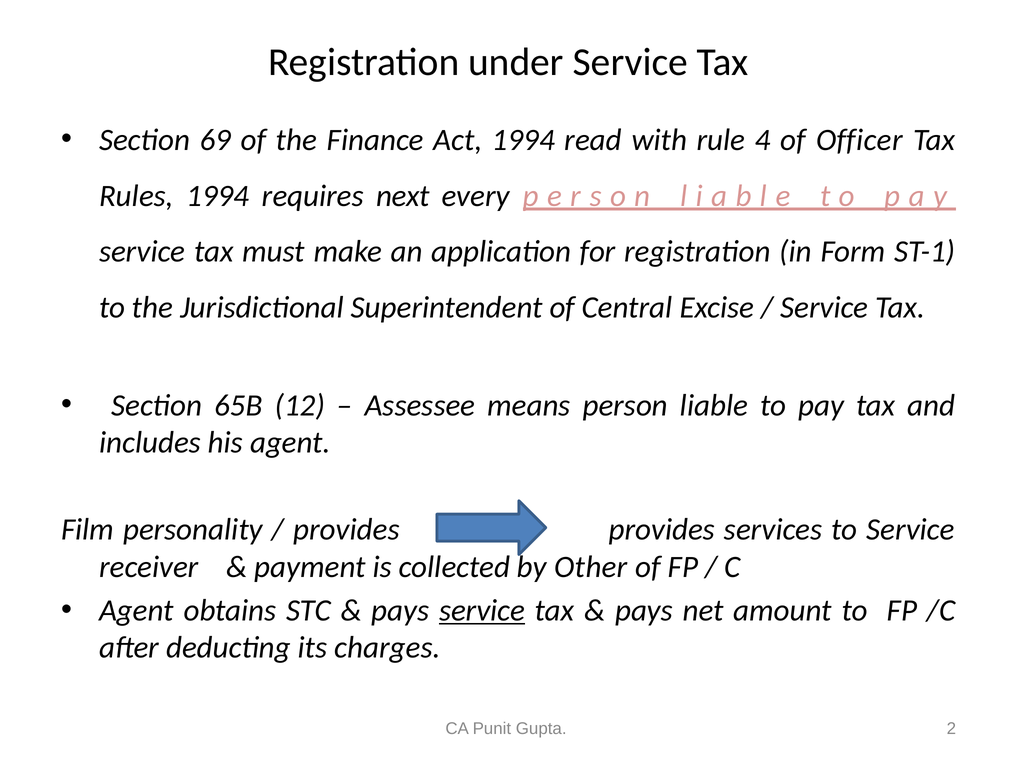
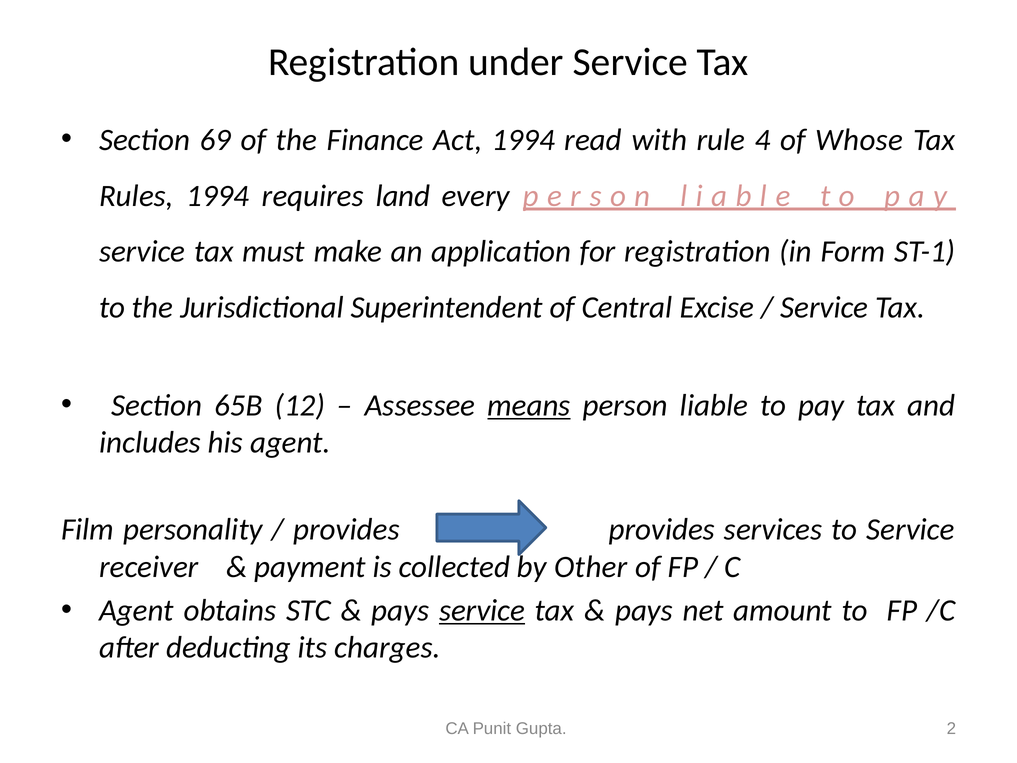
Officer: Officer -> Whose (859, 140)
next: next -> land (403, 196)
means underline: none -> present (529, 405)
